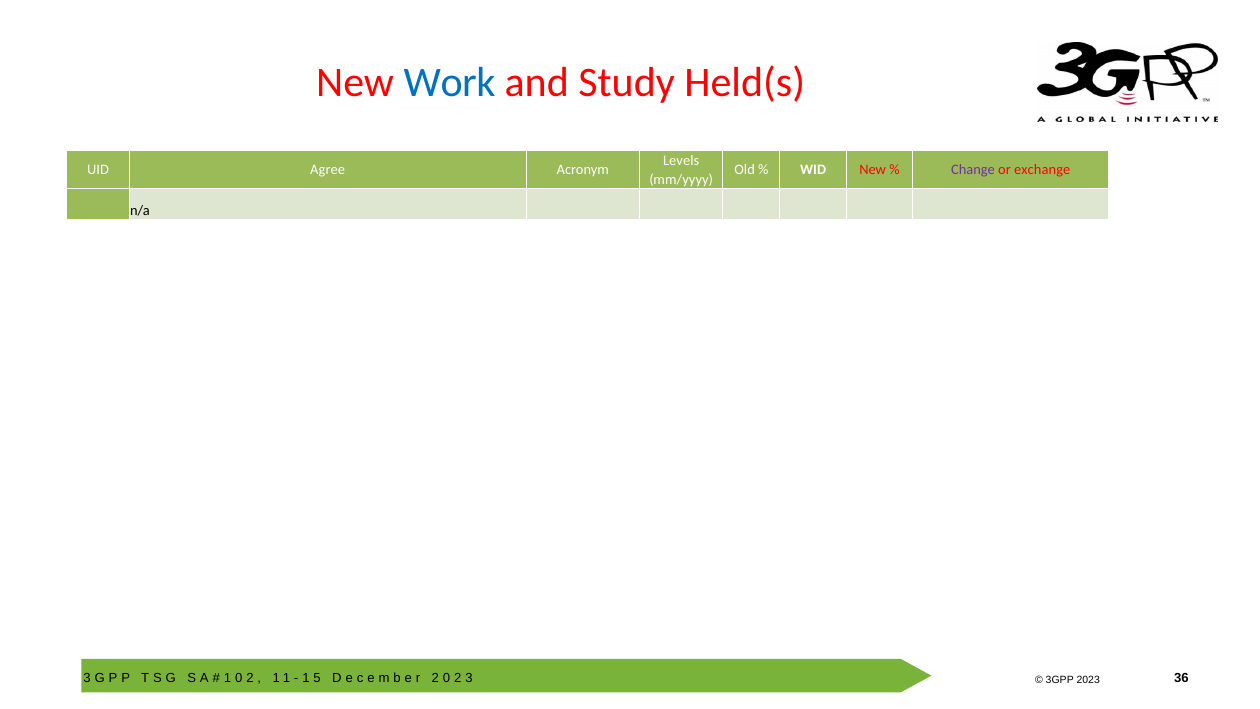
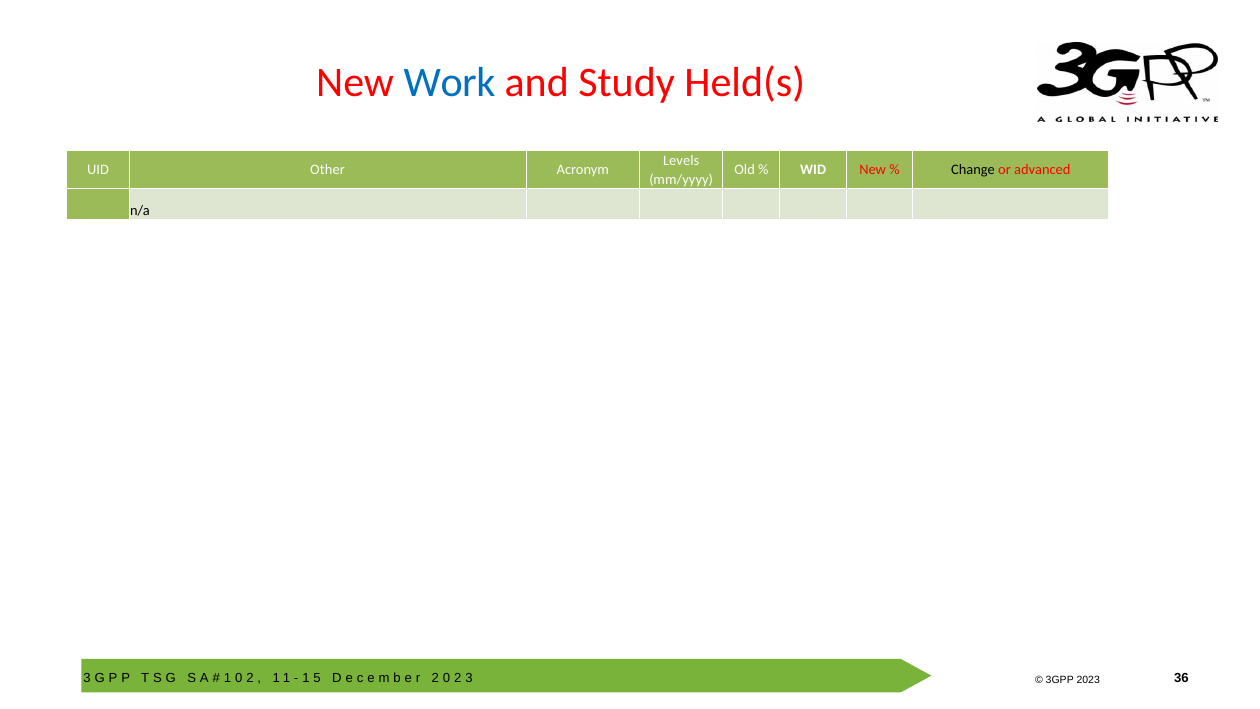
Agree: Agree -> Other (328, 170)
Change colour: purple -> black (973, 170)
exchange: exchange -> advanced (1042, 170)
